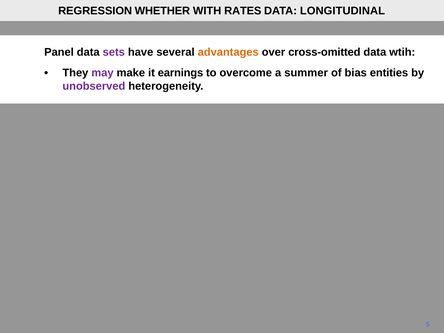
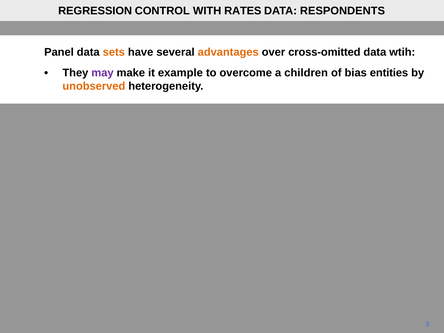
WHETHER: WHETHER -> CONTROL (162, 11)
LONGITUDINAL: LONGITUDINAL -> RESPONDENTS (342, 11)
sets colour: purple -> orange (114, 52)
earnings: earnings -> example (180, 73)
summer: summer -> children (306, 73)
unobserved colour: purple -> orange (94, 86)
